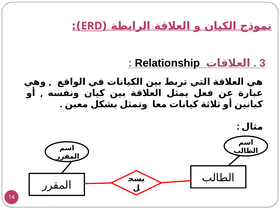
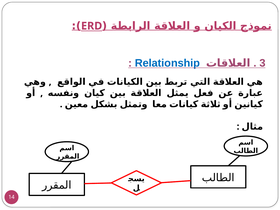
Relationship colour: black -> blue (167, 63)
